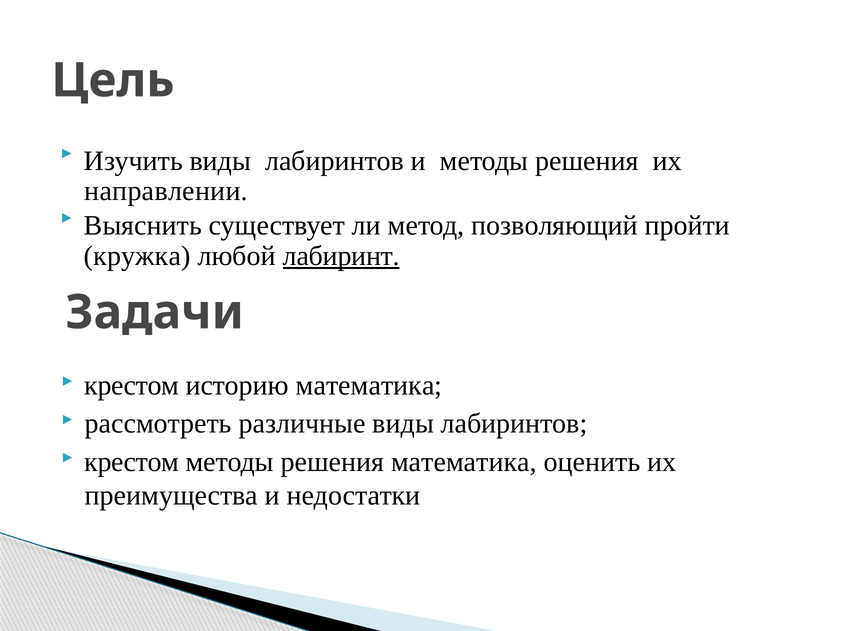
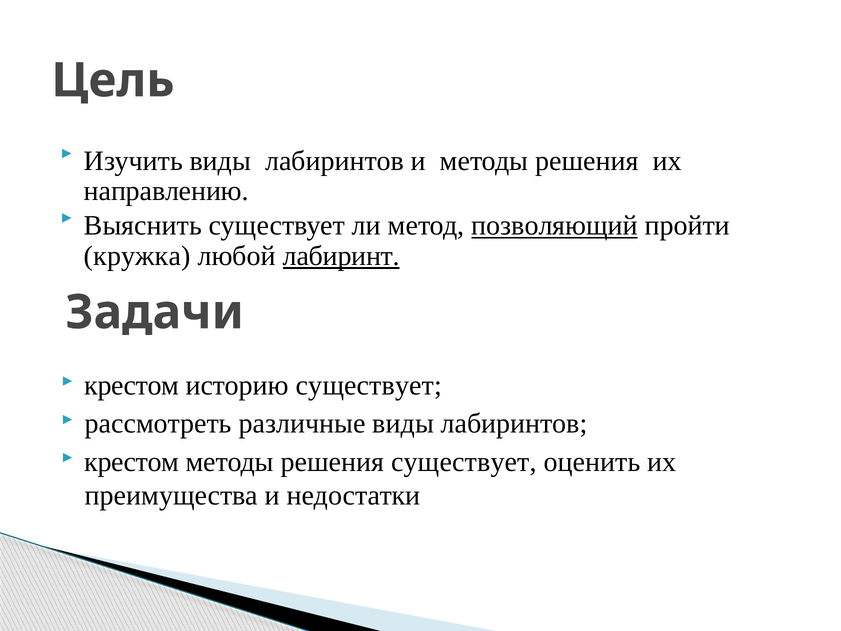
направлении: направлении -> направлению (166, 191)
позволяющий underline: none -> present (555, 226)
историю математика: математика -> существует (369, 385)
решения математика: математика -> существует (464, 462)
